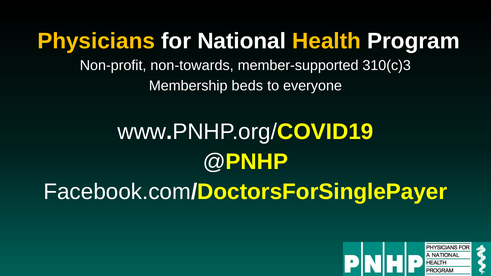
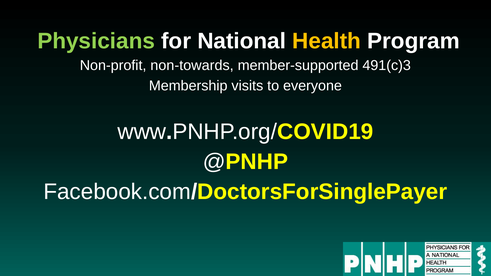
Physicians colour: yellow -> light green (96, 41)
310(c)3: 310(c)3 -> 491(c)3 (387, 66)
beds: beds -> visits (247, 86)
